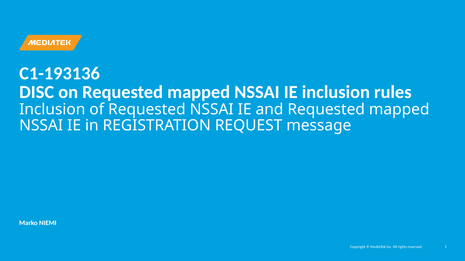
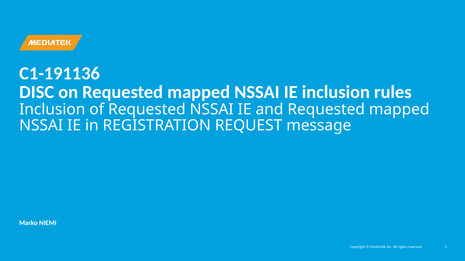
C1-193136: C1-193136 -> C1-191136 (60, 74)
